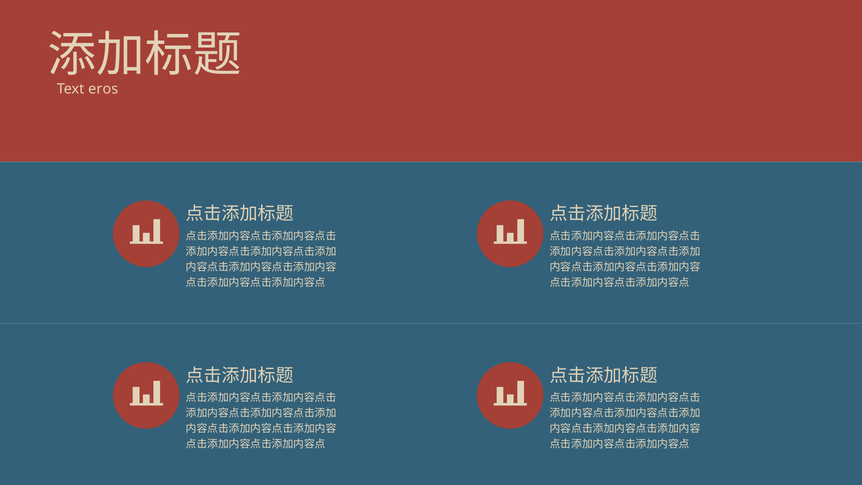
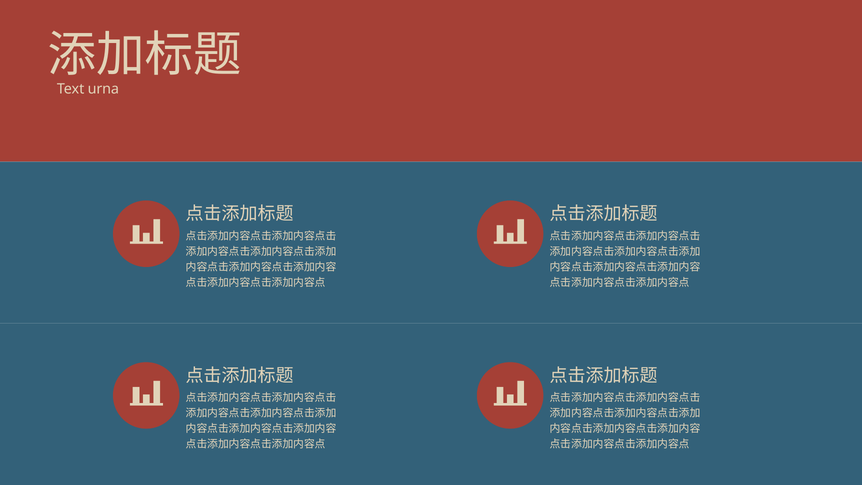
eros: eros -> urna (103, 89)
